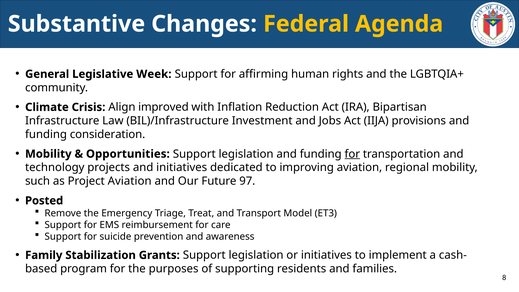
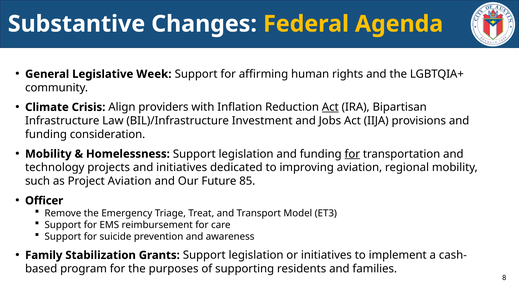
improved: improved -> providers (163, 107)
Act underline: none -> present (330, 107)
Opportunities: Opportunities -> Homelessness (128, 154)
97: 97 -> 85 (247, 181)
Posted: Posted -> Officer (44, 201)
